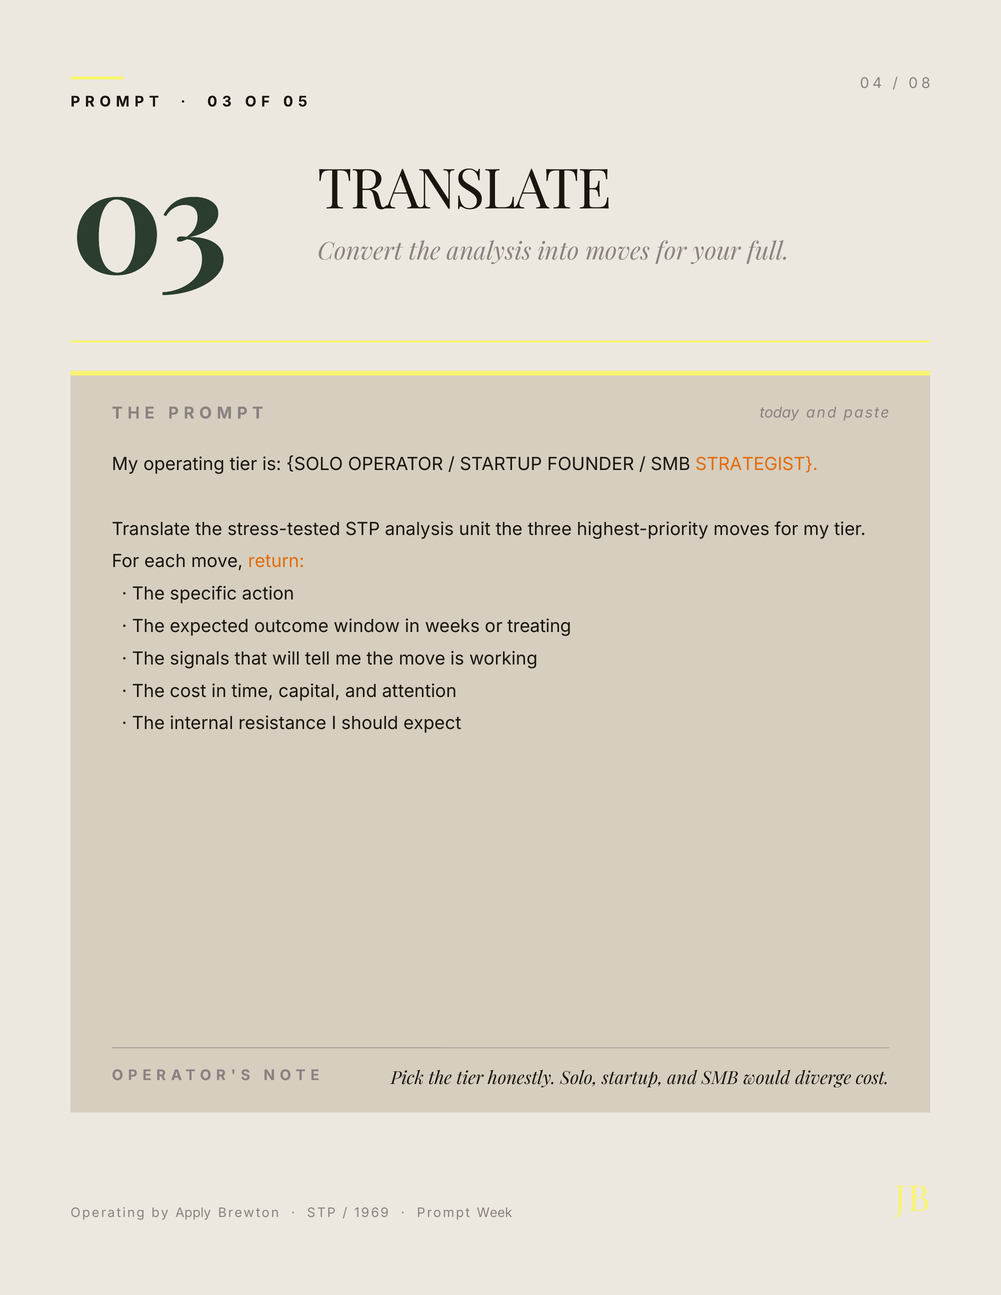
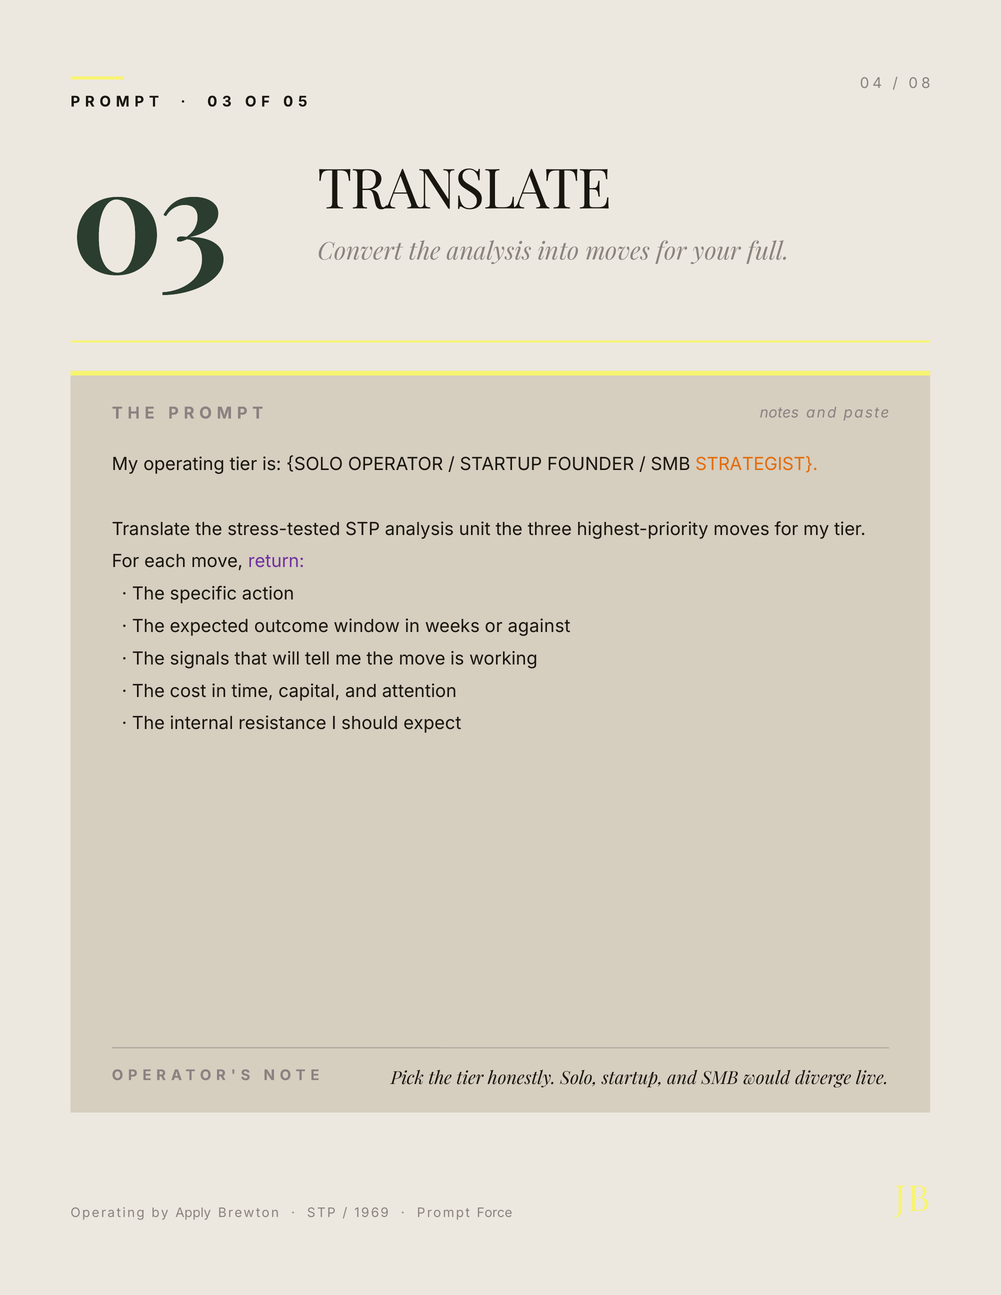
today: today -> notes (779, 413)
return colour: orange -> purple (276, 562)
treating: treating -> against (539, 626)
diverge cost: cost -> live (872, 1079)
Week: Week -> Force (495, 1213)
